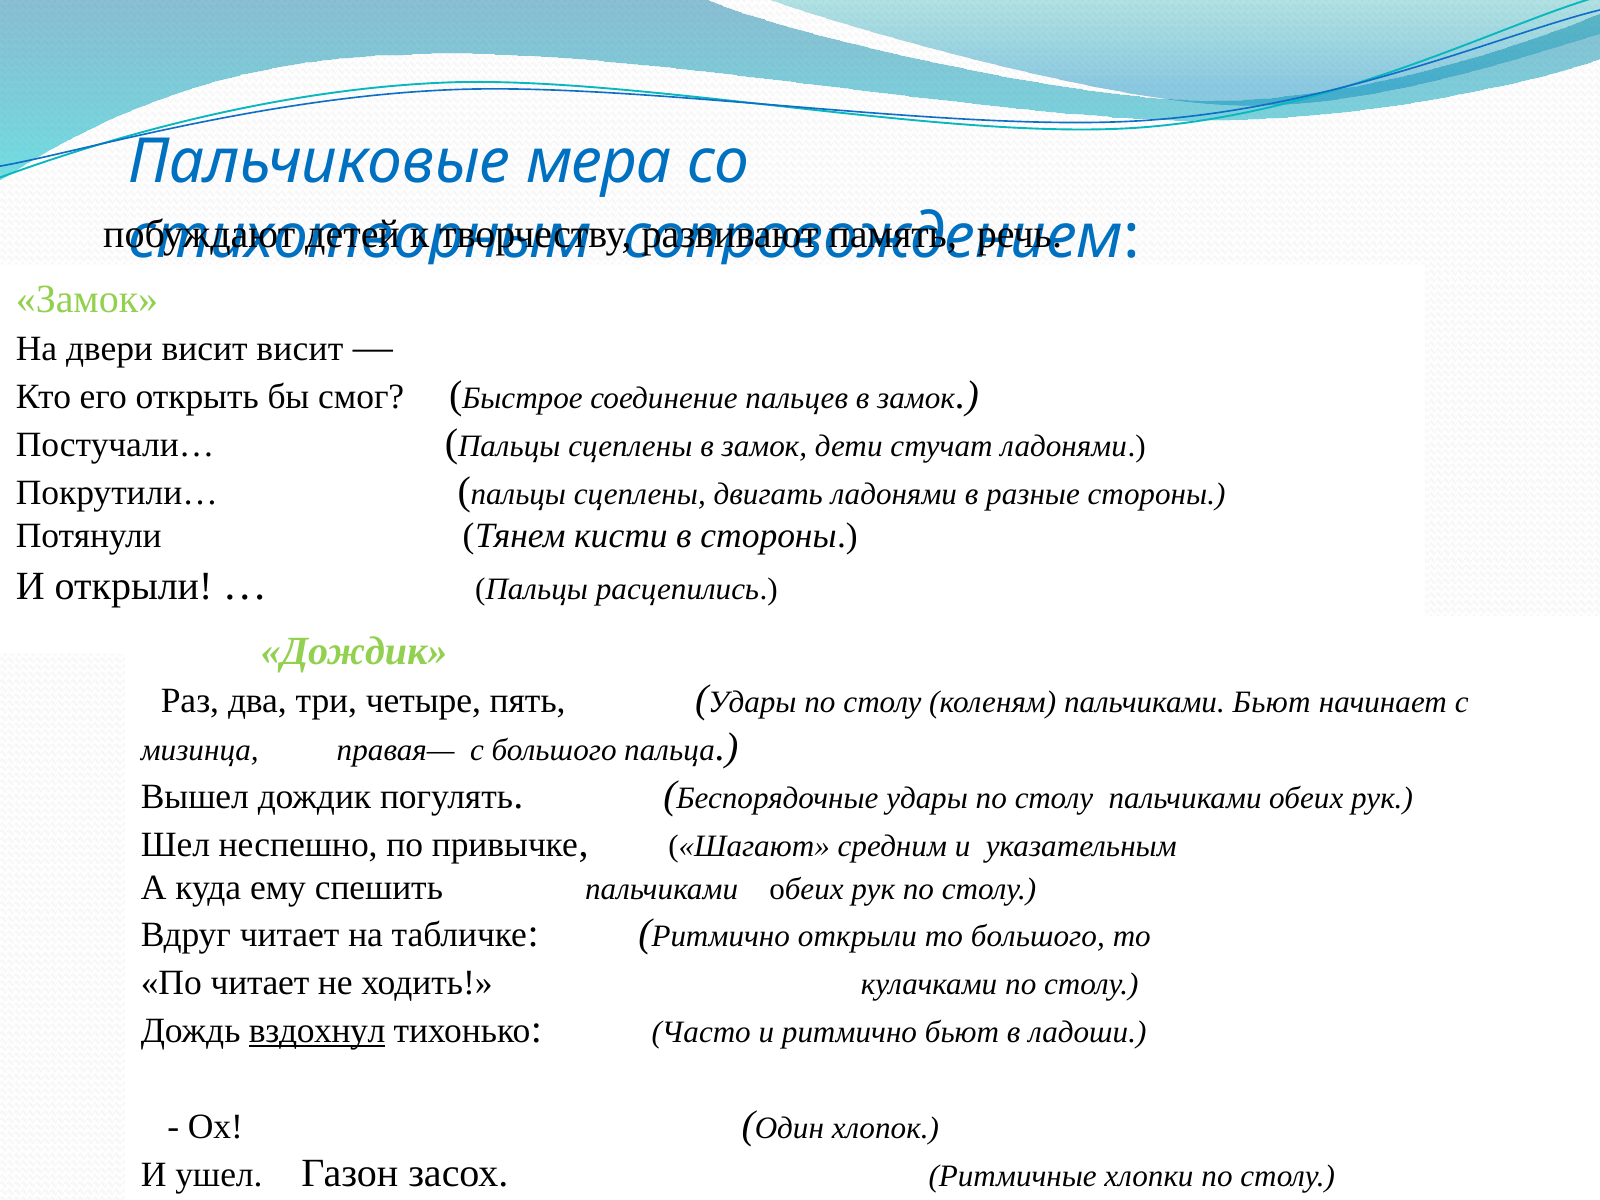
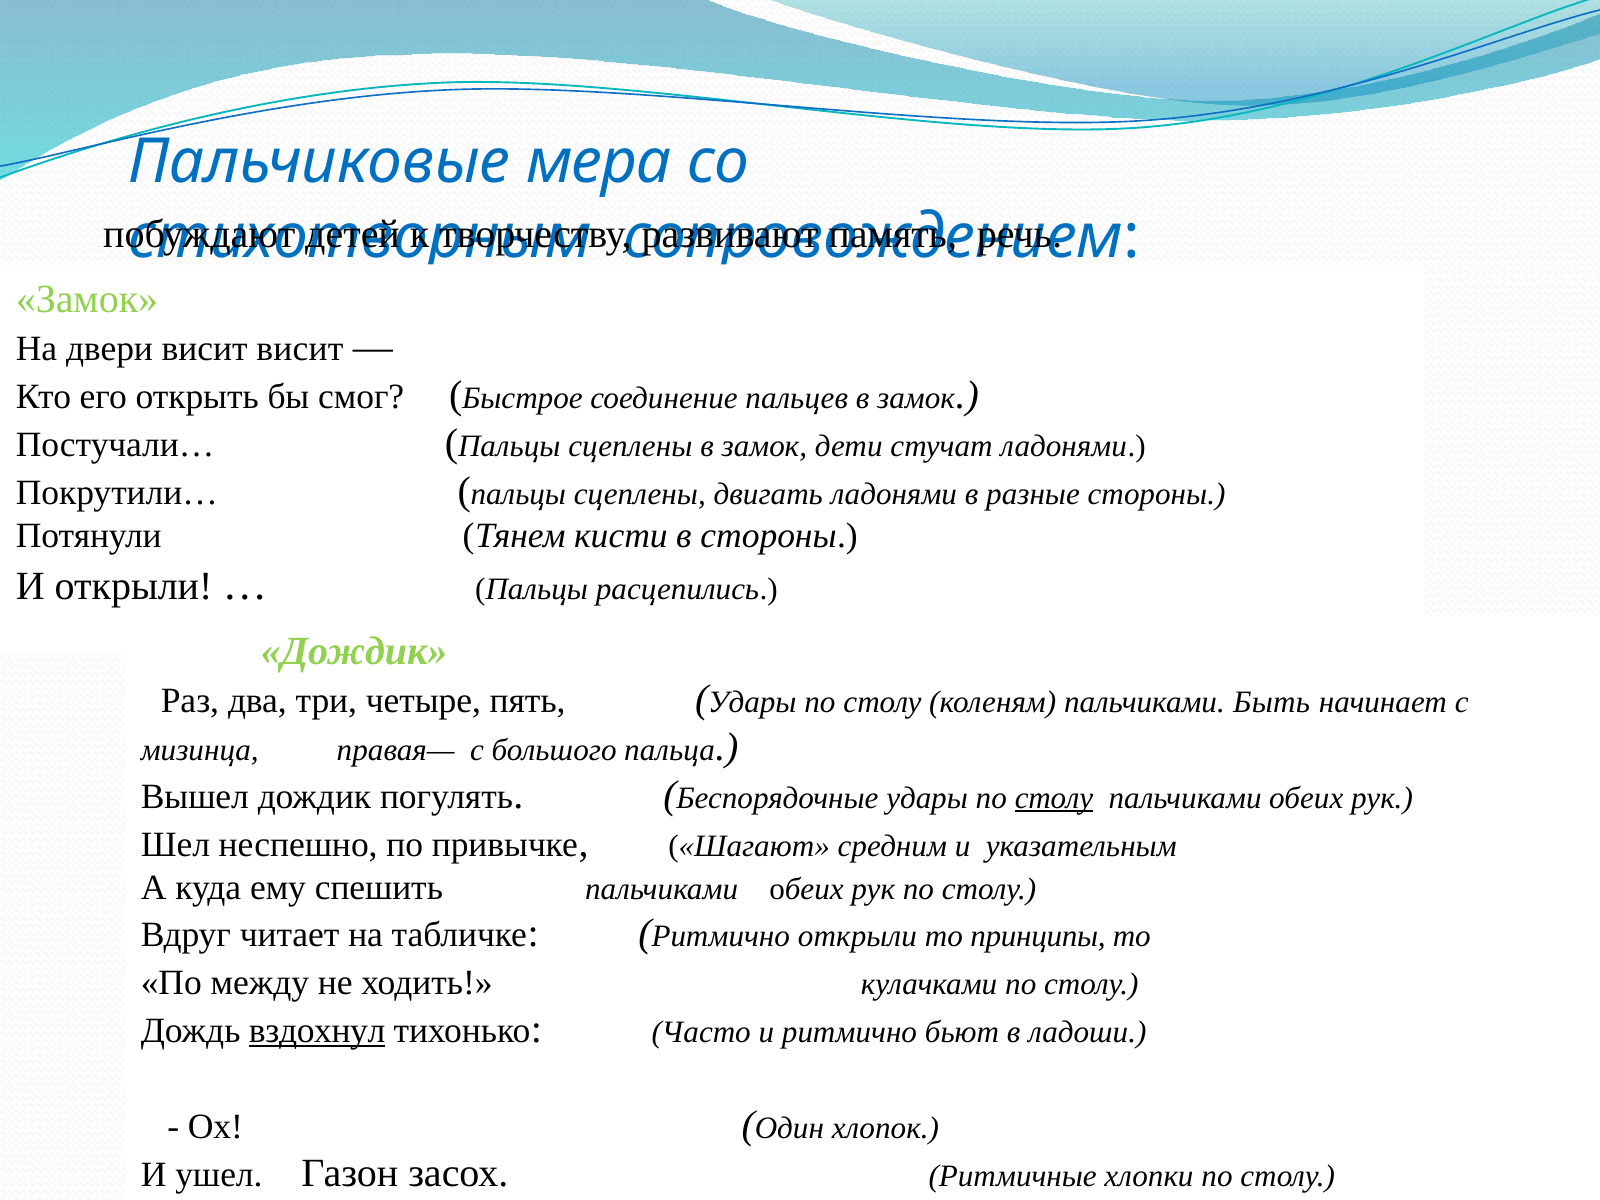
пальчиками Бьют: Бьют -> Быть (1272, 702)
столу underline: none -> present (1054, 798)
то большого: большого -> принципы (1038, 936)
По читает: читает -> между (260, 983)
